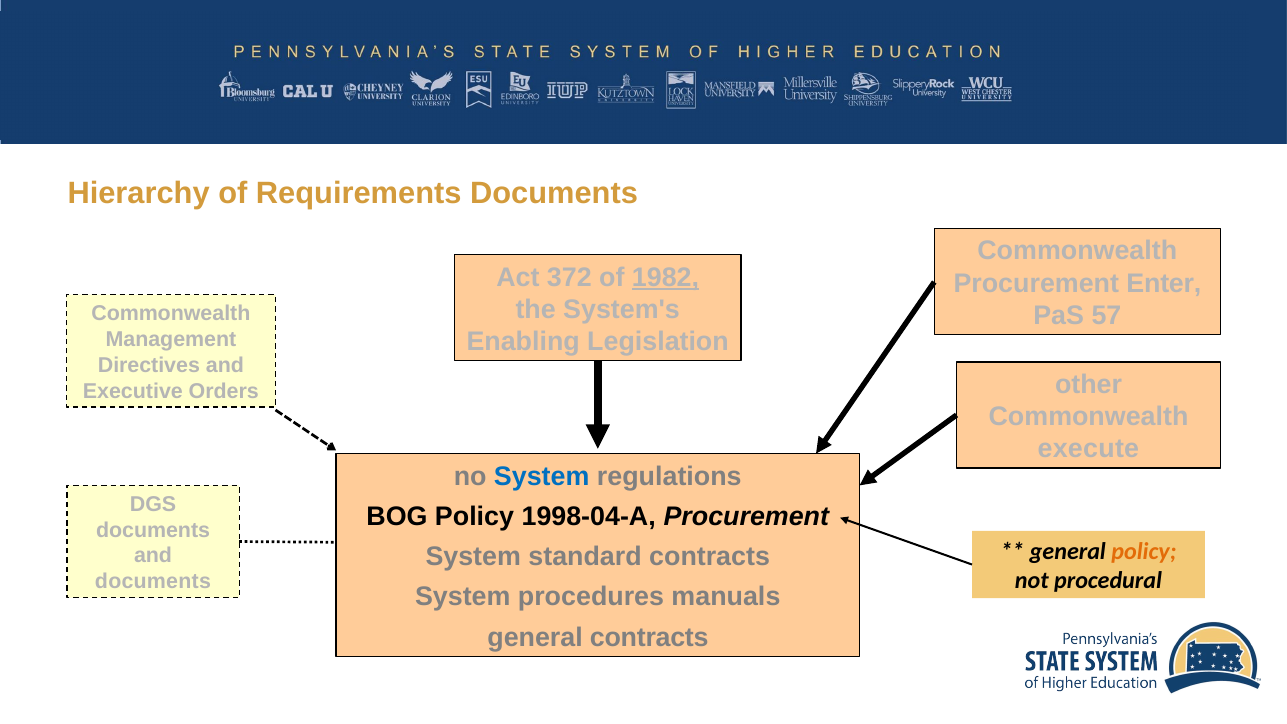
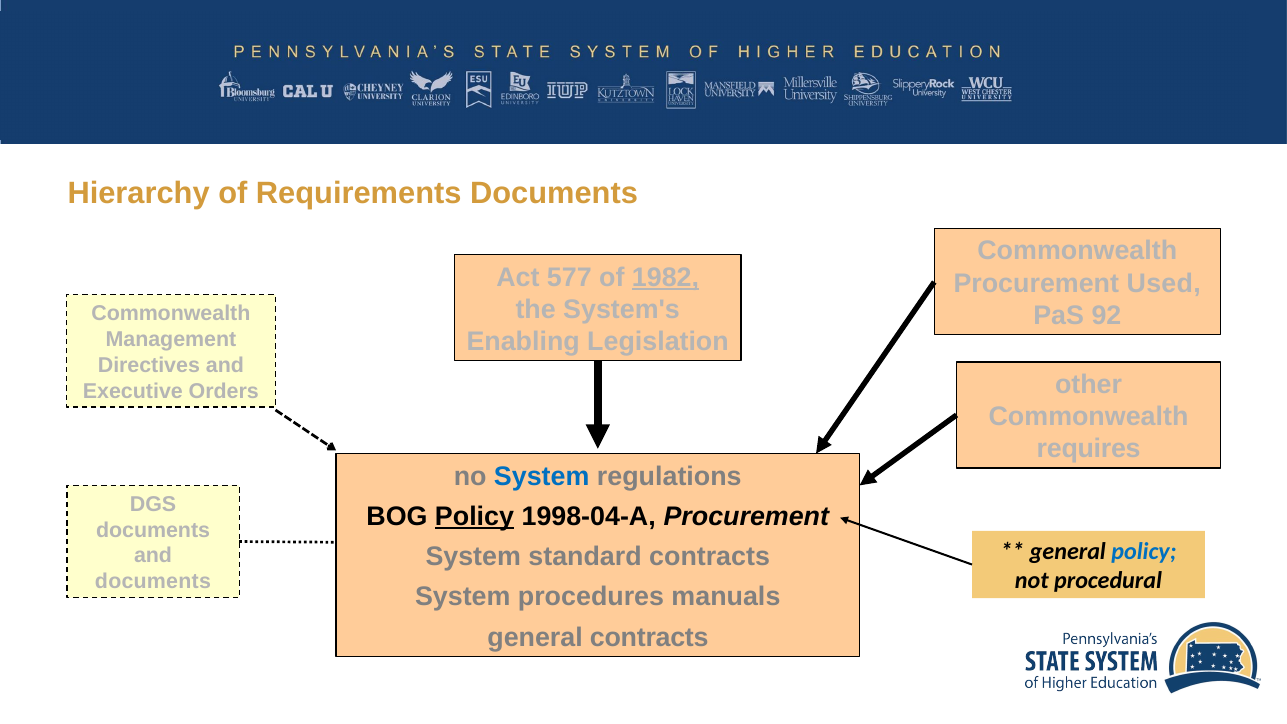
372: 372 -> 577 (569, 277)
Enter: Enter -> Used (1164, 283)
57: 57 -> 92 (1106, 315)
execute: execute -> requires (1089, 449)
Policy underline: none -> present (474, 516)
policy colour: orange -> blue (1144, 552)
